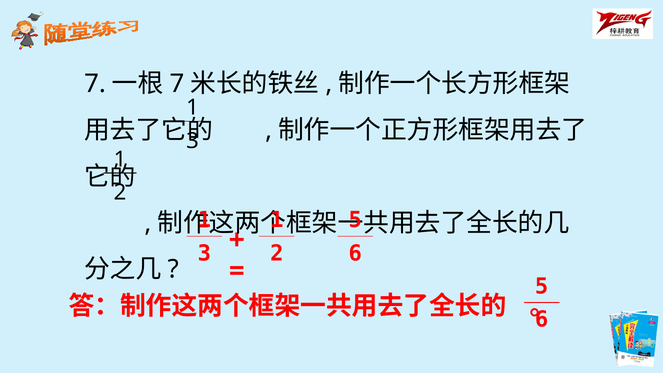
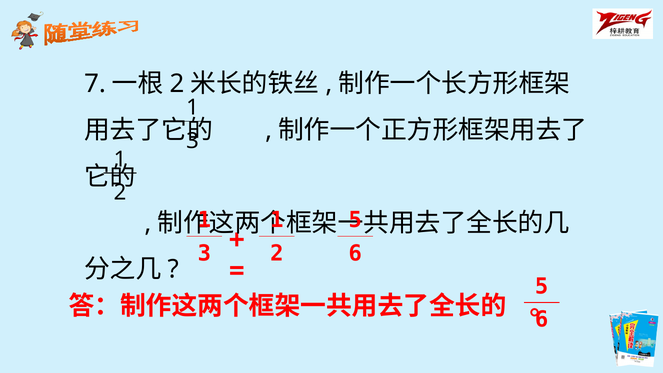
7: 7 -> 2 (177, 84)
